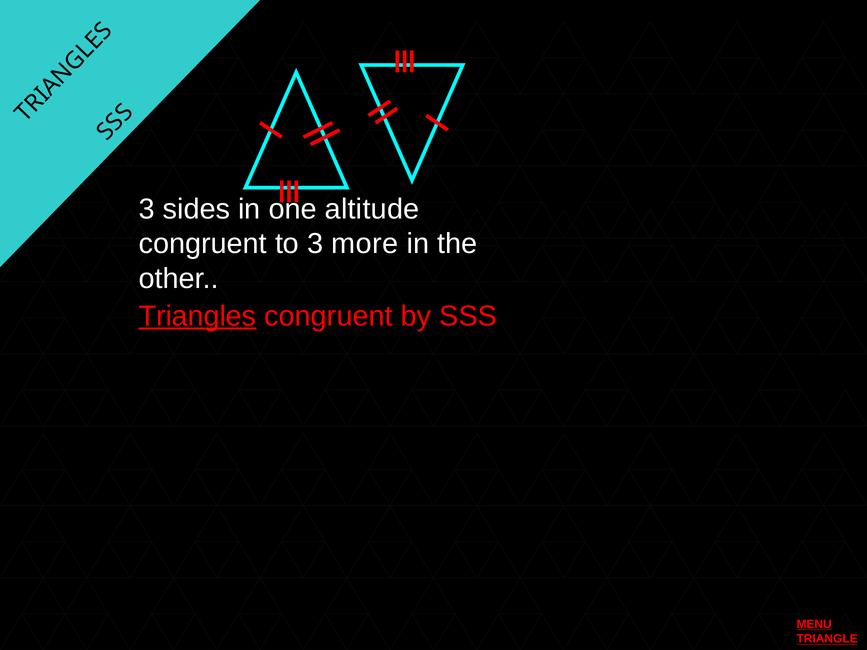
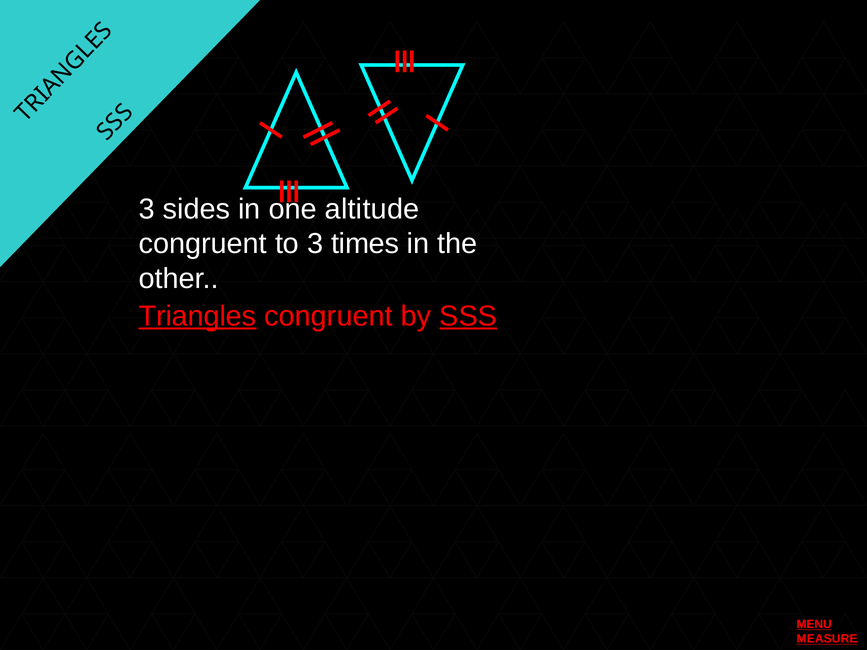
more: more -> times (365, 244)
SSS underline: none -> present (468, 316)
TRIANGLE: TRIANGLE -> MEASURE (827, 639)
